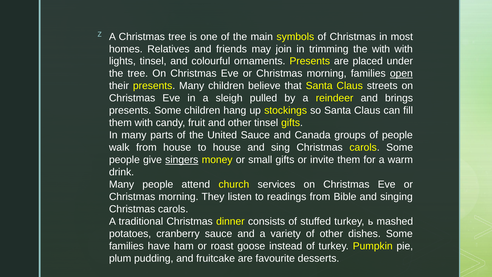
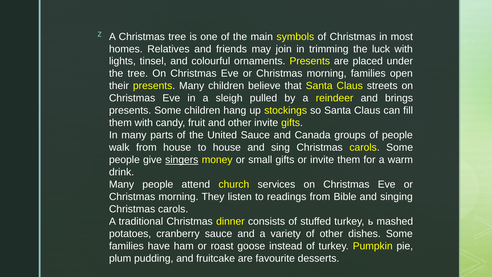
the with: with -> luck (381, 49)
open underline: present -> none (401, 74)
other tinsel: tinsel -> invite (266, 123)
